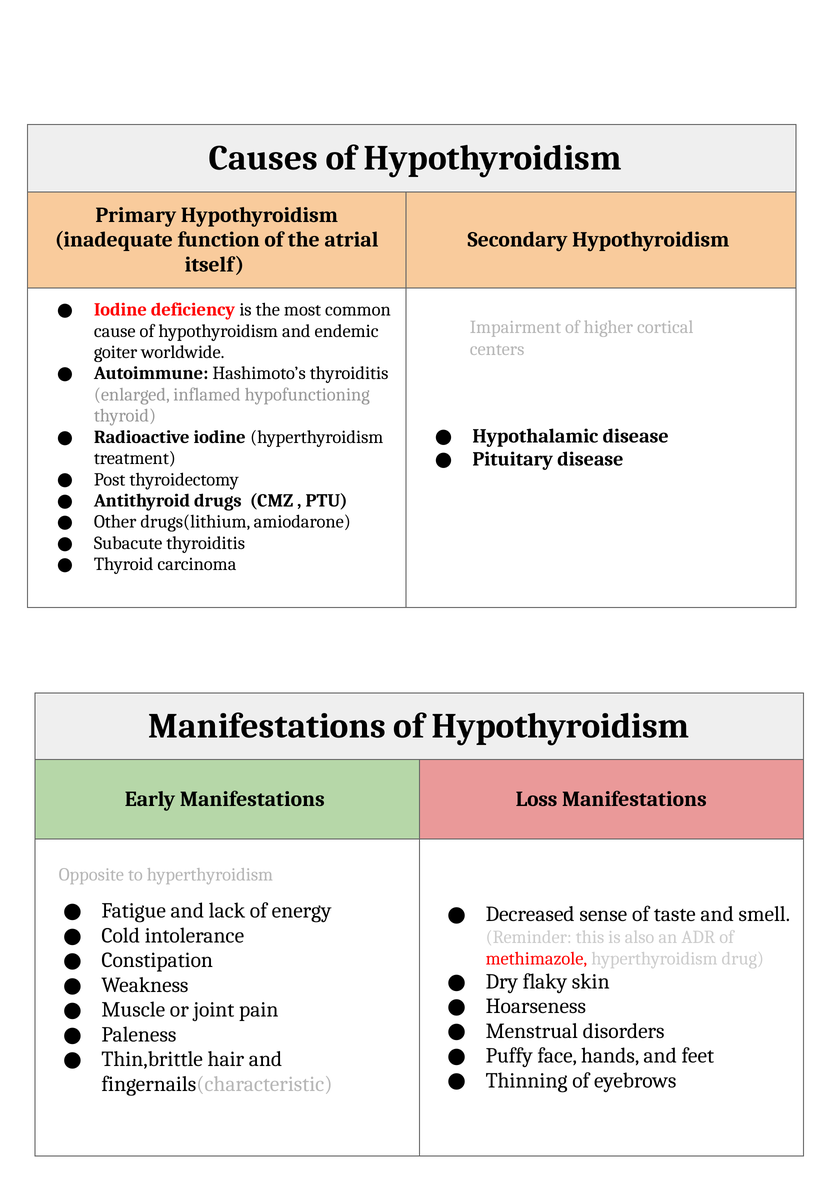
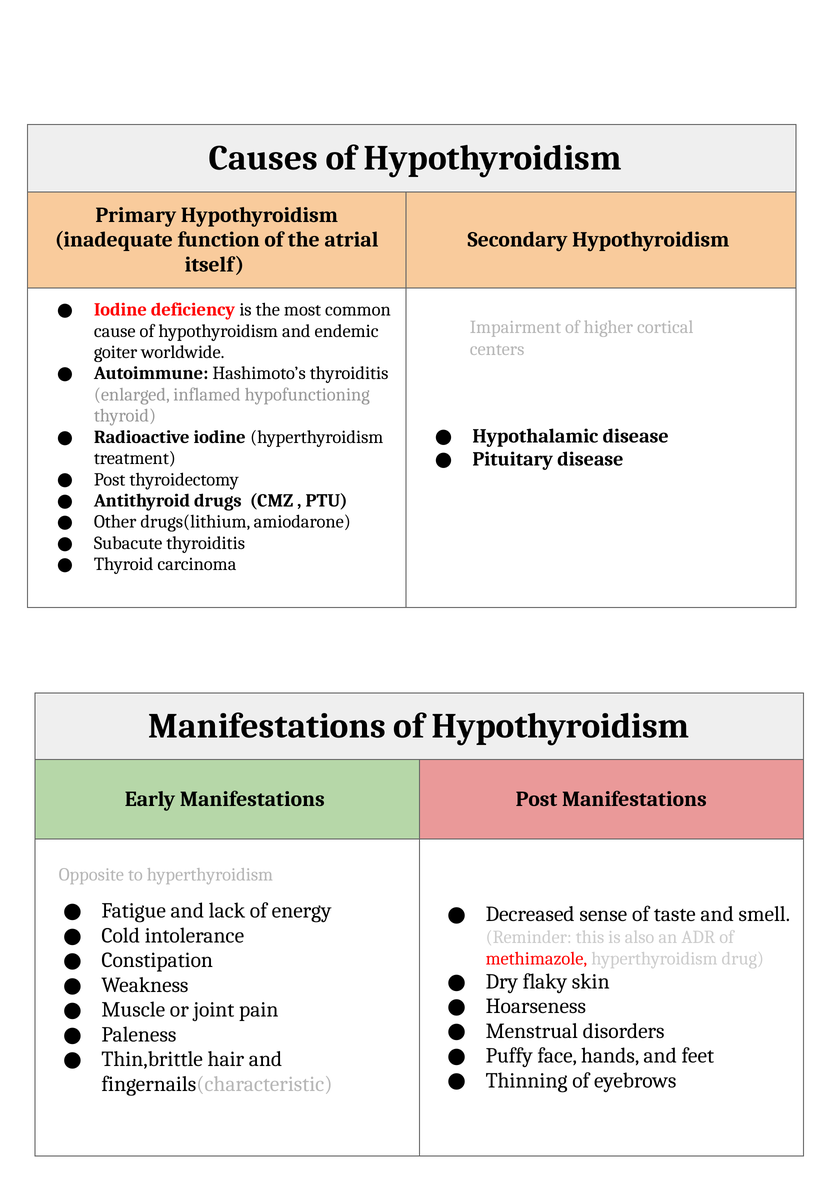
Manifestations Loss: Loss -> Post (536, 800)
